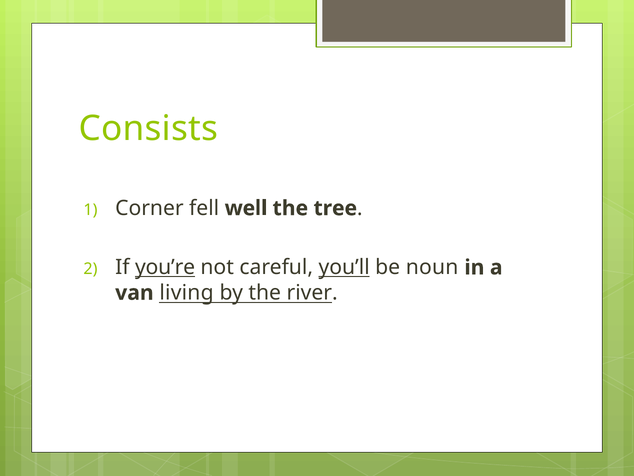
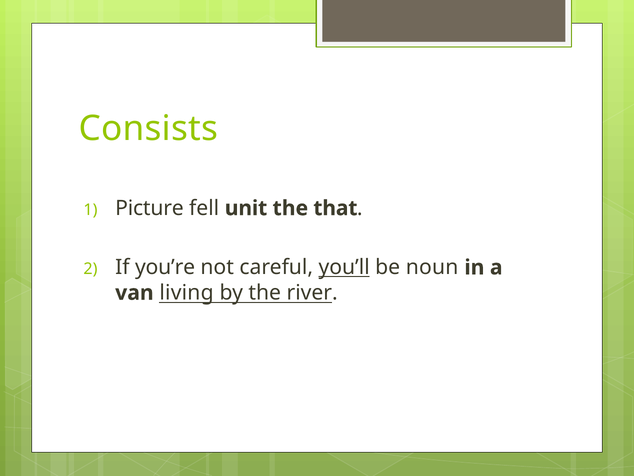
Corner: Corner -> Picture (149, 208)
well: well -> unit (246, 208)
tree: tree -> that (335, 208)
you’re underline: present -> none (165, 267)
